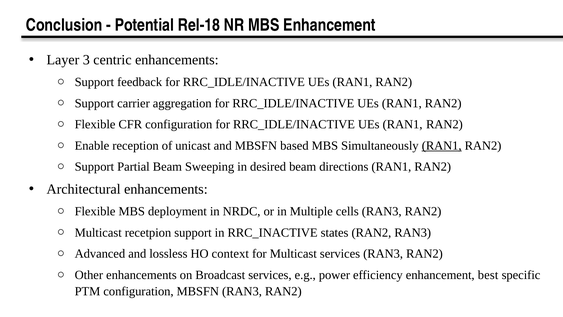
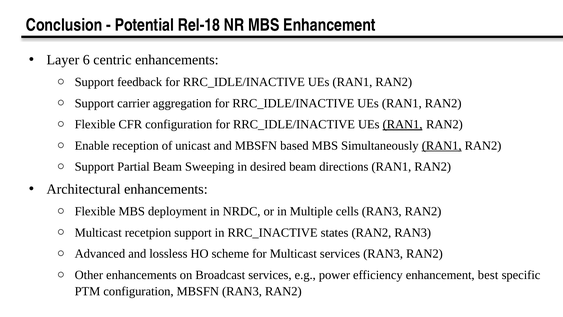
3: 3 -> 6 (86, 60)
RAN1 underline: none -> present (403, 124)
context: context -> scheme (230, 254)
